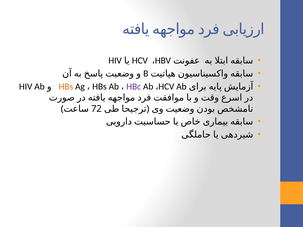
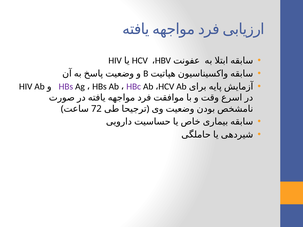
HBs colour: orange -> purple (66, 87)
